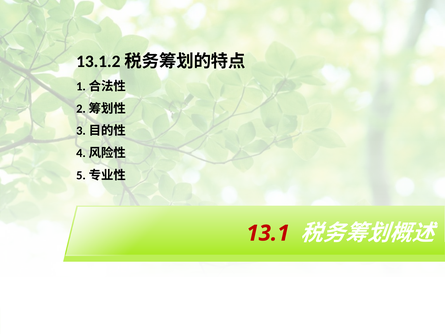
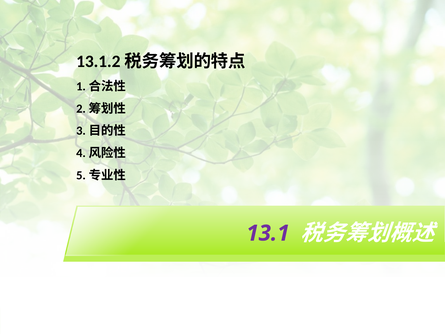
13.1 colour: red -> purple (268, 233)
